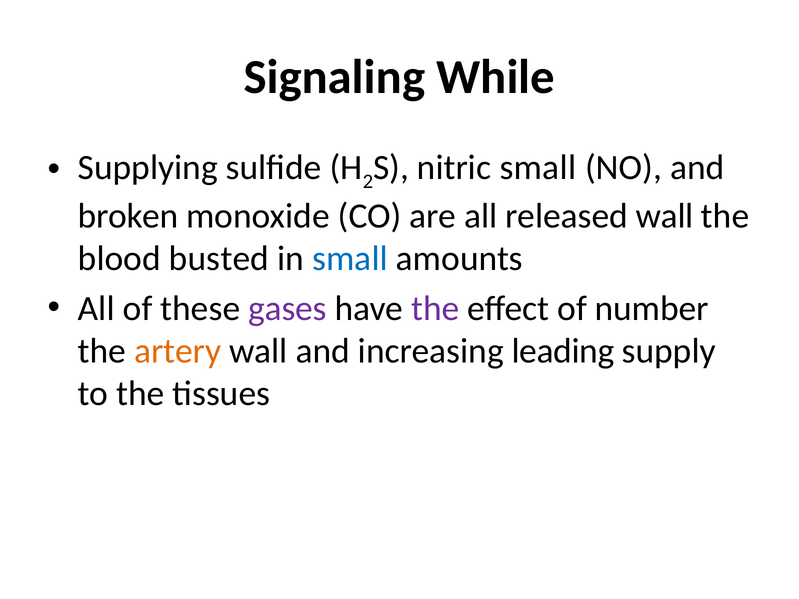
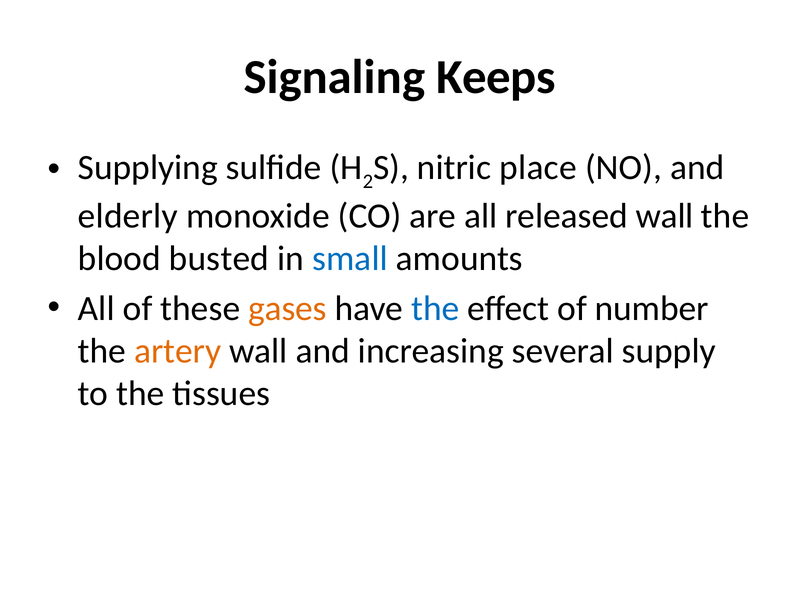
While: While -> Keeps (496, 77)
nitric small: small -> place (538, 168)
broken: broken -> elderly (128, 216)
gases colour: purple -> orange (287, 308)
the colour: purple -> blue (435, 308)
leading: leading -> several (563, 351)
